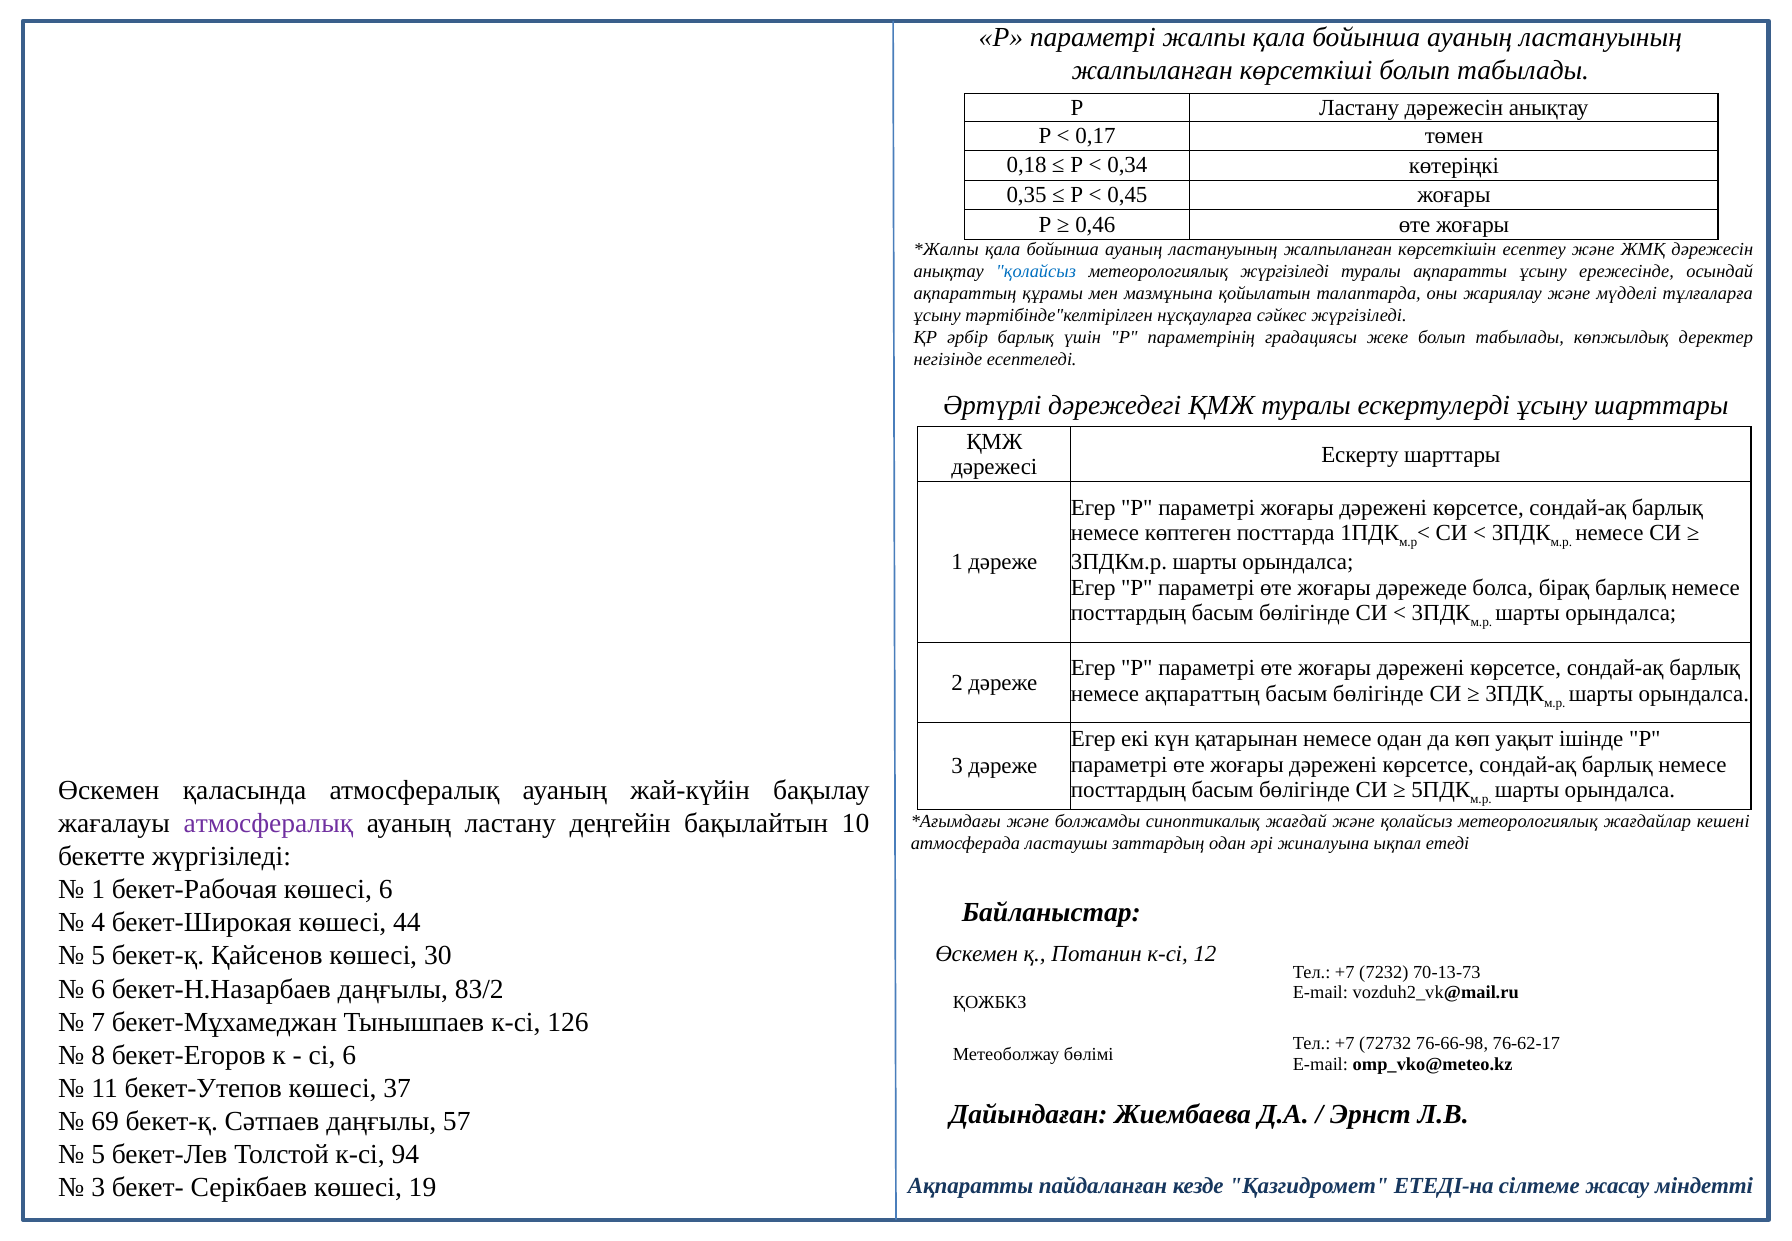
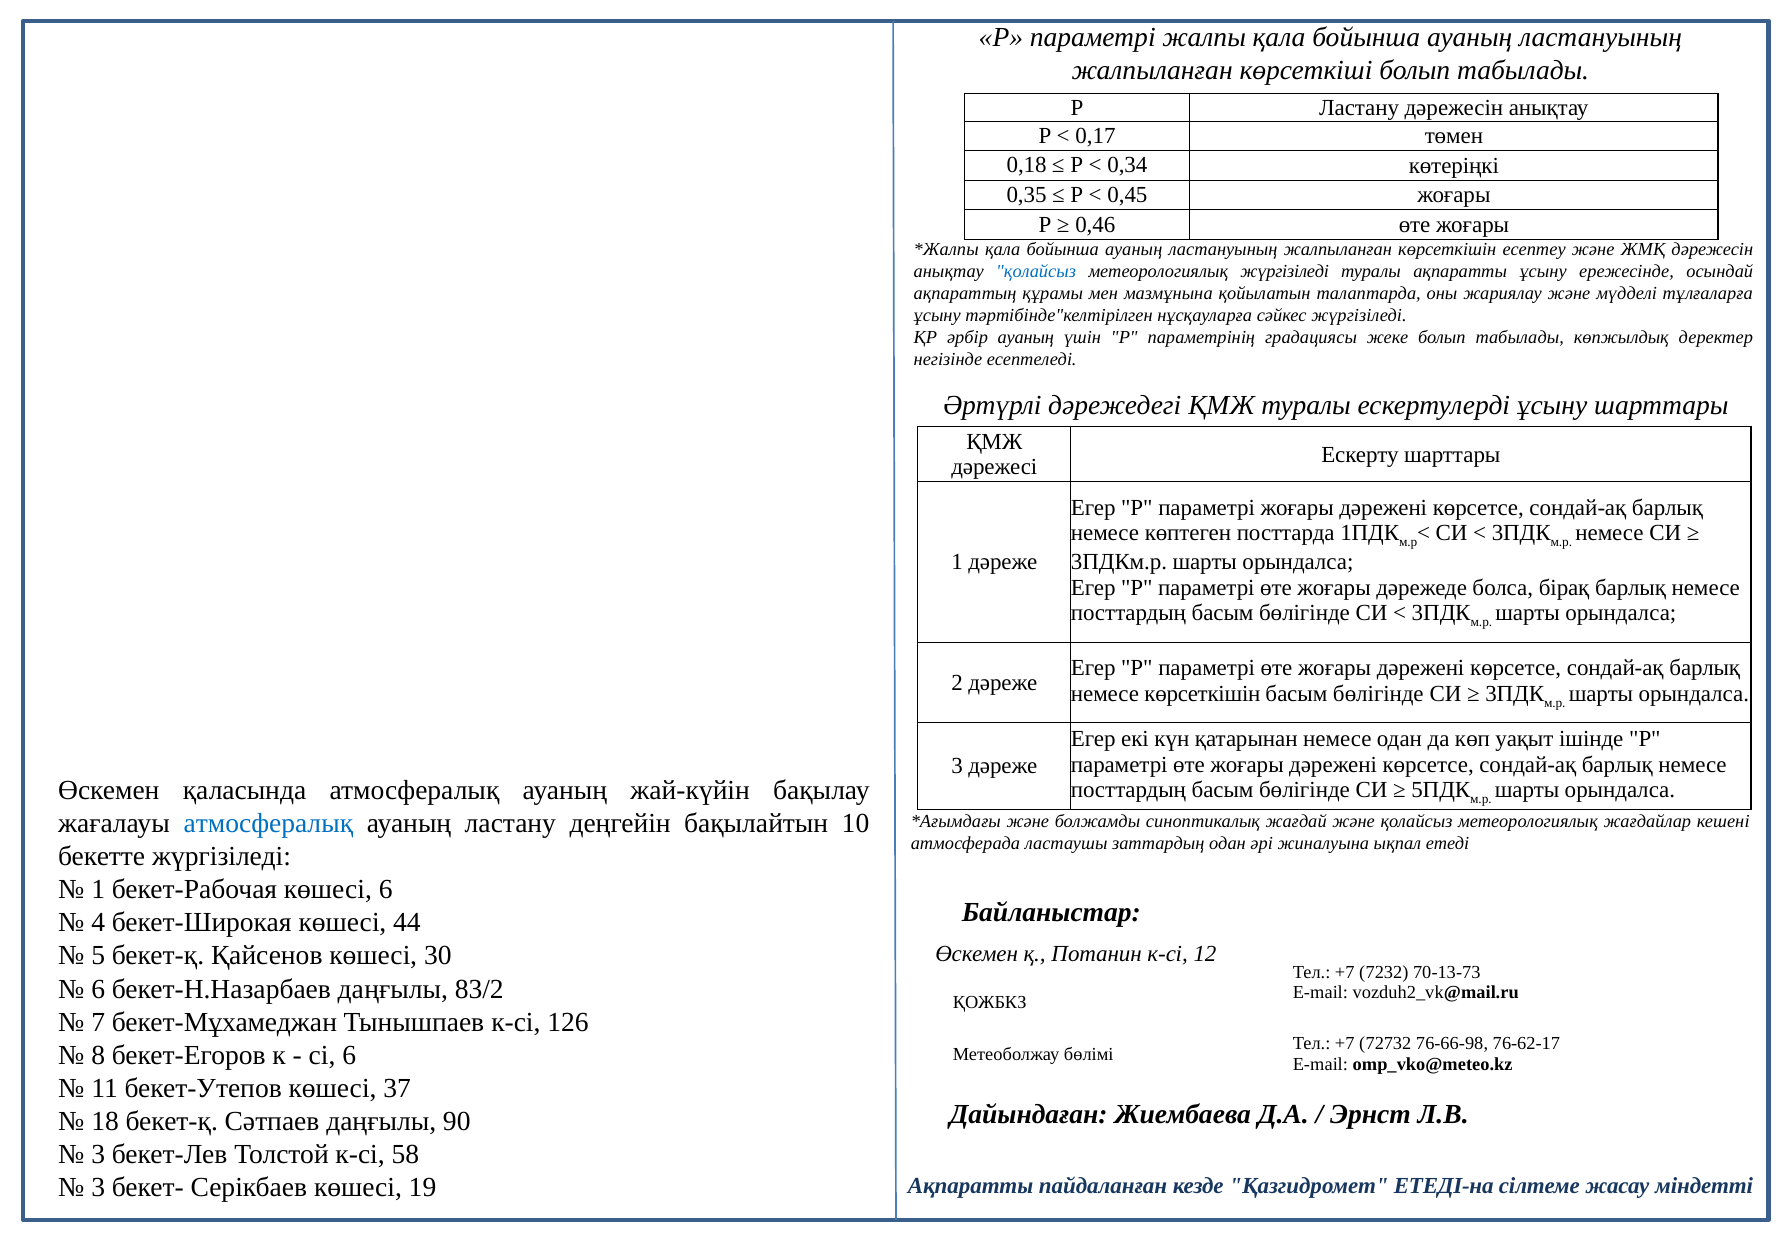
әрбір барлық: барлық -> ауаның (1026, 337)
немесе ақпараттың: ақпараттың -> көрсеткішін (1202, 693)
атмосфералық colour: purple -> blue (268, 823)
69: 69 -> 18 (105, 1121)
57: 57 -> 90 (457, 1121)
5: 5 -> 3 (98, 1154)
94: 94 -> 58 (405, 1154)
